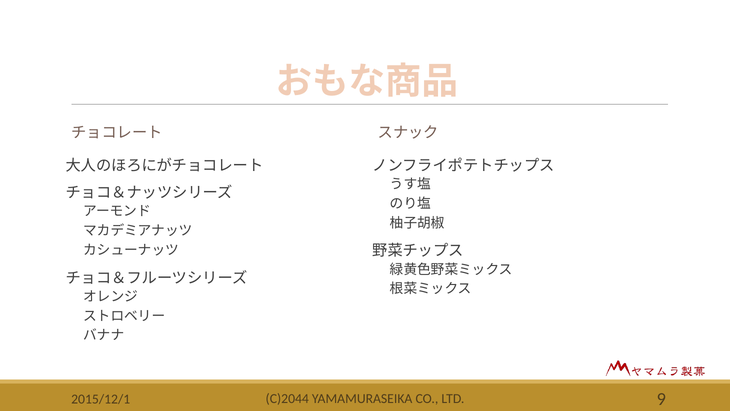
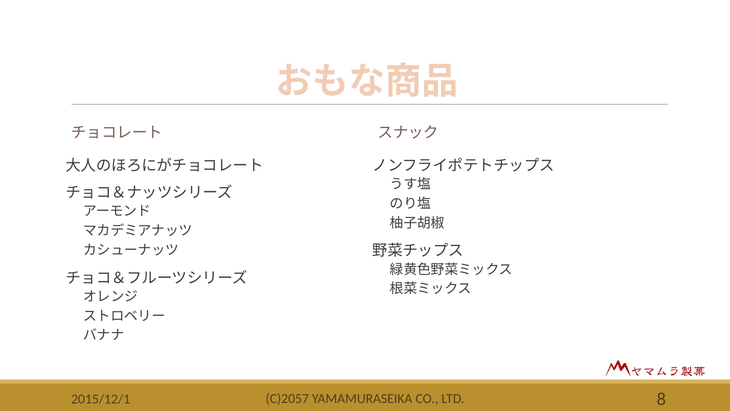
C)2044: C)2044 -> C)2057 (287, 399)
9: 9 -> 8 (661, 399)
